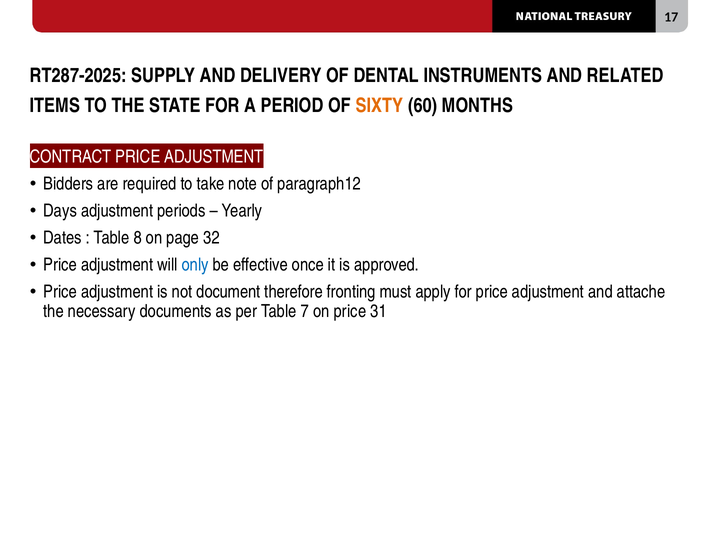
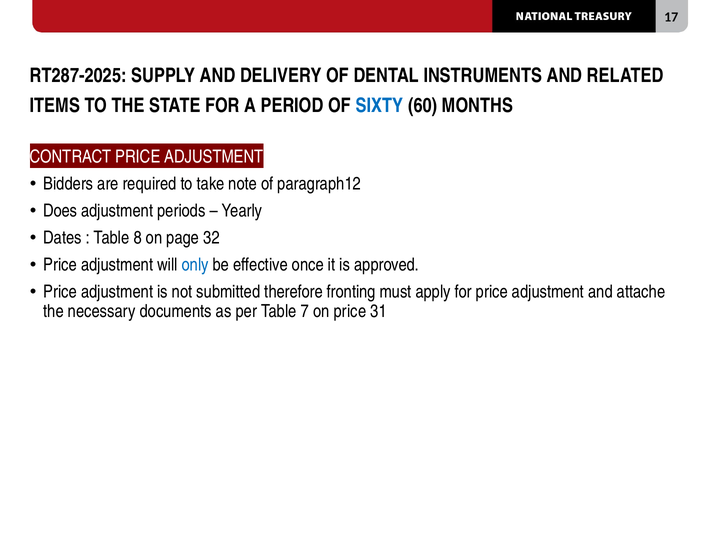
SIXTY colour: orange -> blue (380, 105)
Days: Days -> Does (60, 211)
document: document -> submitted (228, 292)
